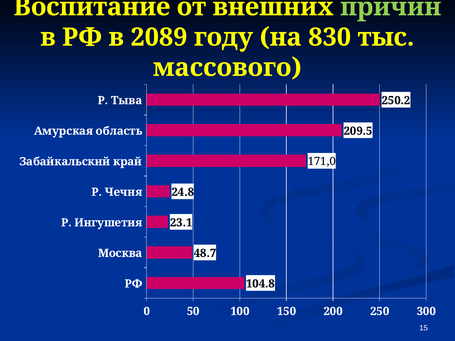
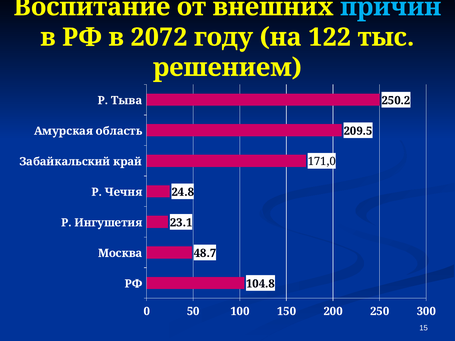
причин colour: light green -> light blue (391, 7)
2089: 2089 -> 2072 (159, 37)
830: 830 -> 122 (330, 37)
массового: массового -> решением (227, 68)
